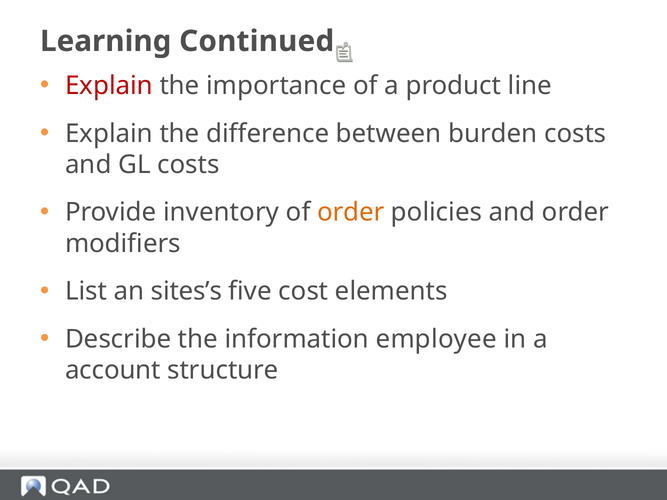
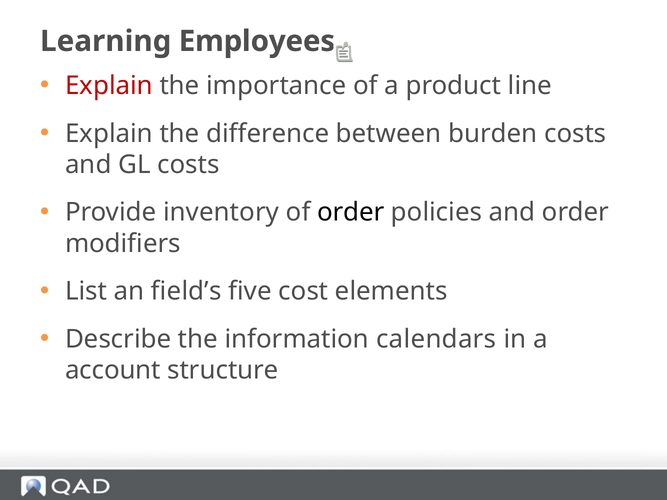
Continued: Continued -> Employees (257, 41)
order colour: orange -> black (351, 213)
sites’s: sites’s -> field’s (186, 292)
employee: employee -> calendars (436, 339)
